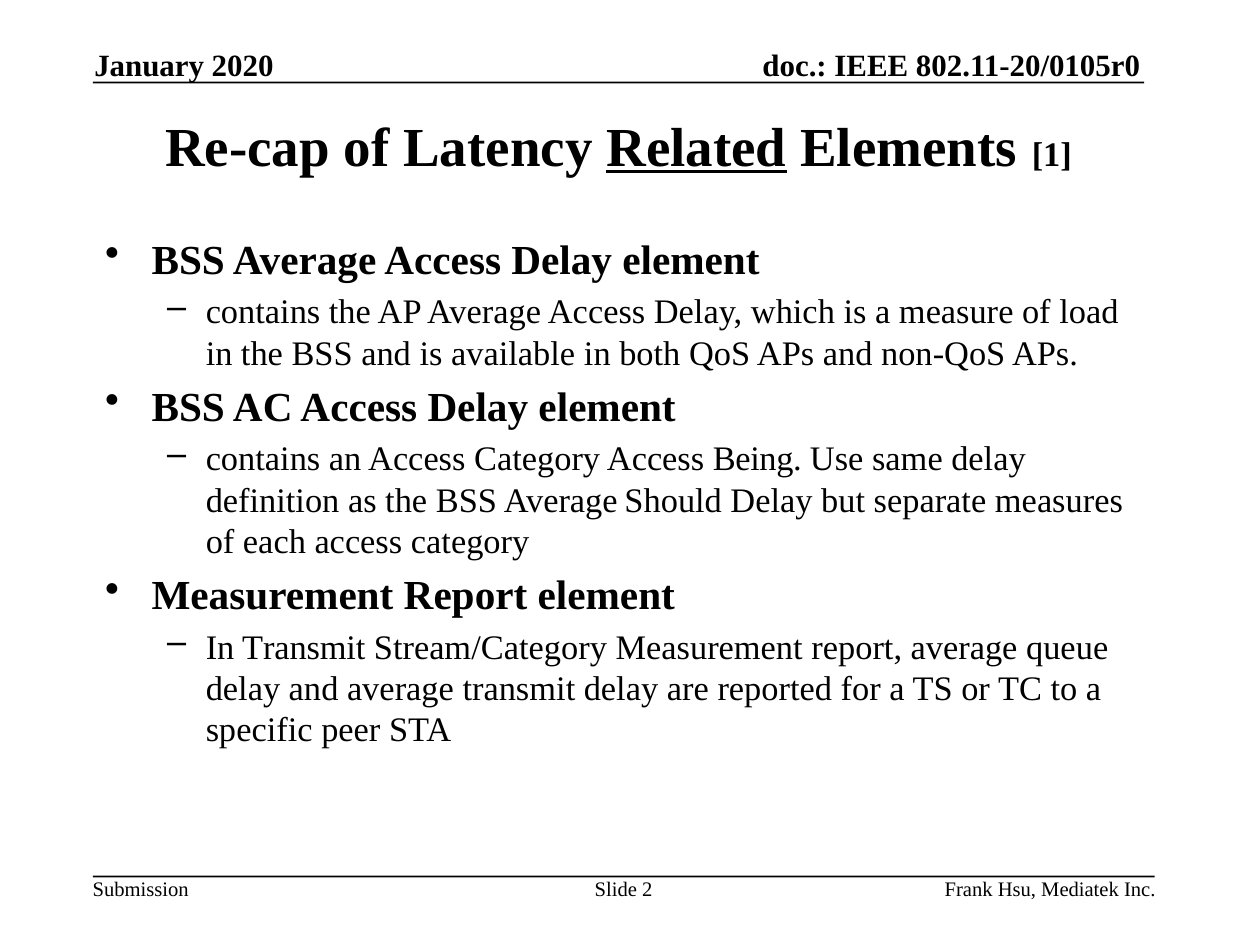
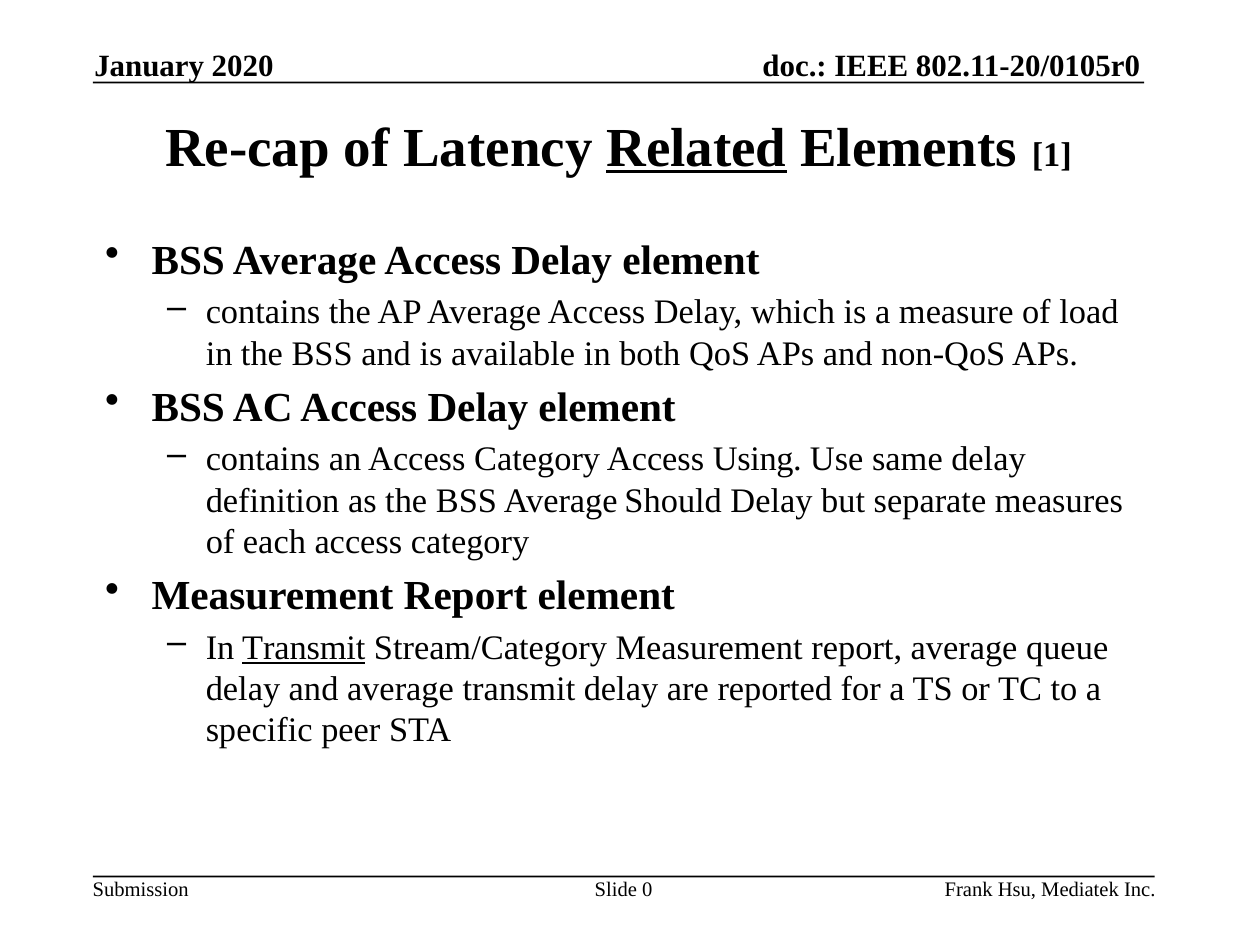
Being: Being -> Using (757, 459)
Transmit underline: none -> present (304, 648)
2: 2 -> 0 (647, 890)
